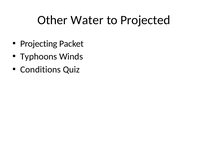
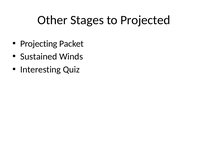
Water: Water -> Stages (87, 20)
Typhoons: Typhoons -> Sustained (39, 57)
Conditions: Conditions -> Interesting (41, 70)
